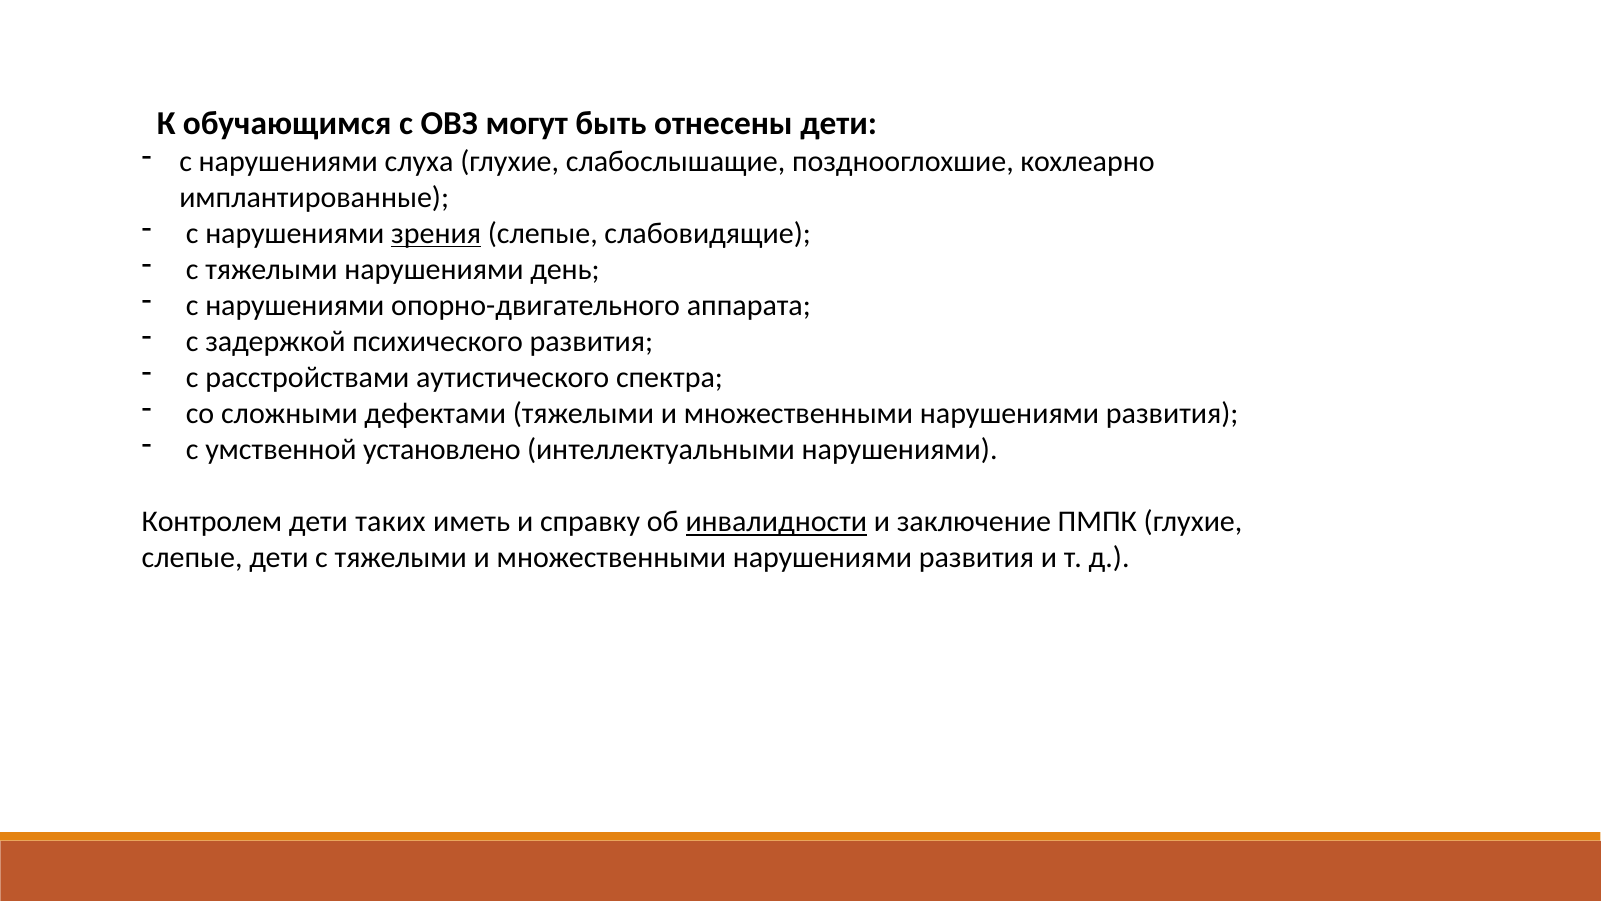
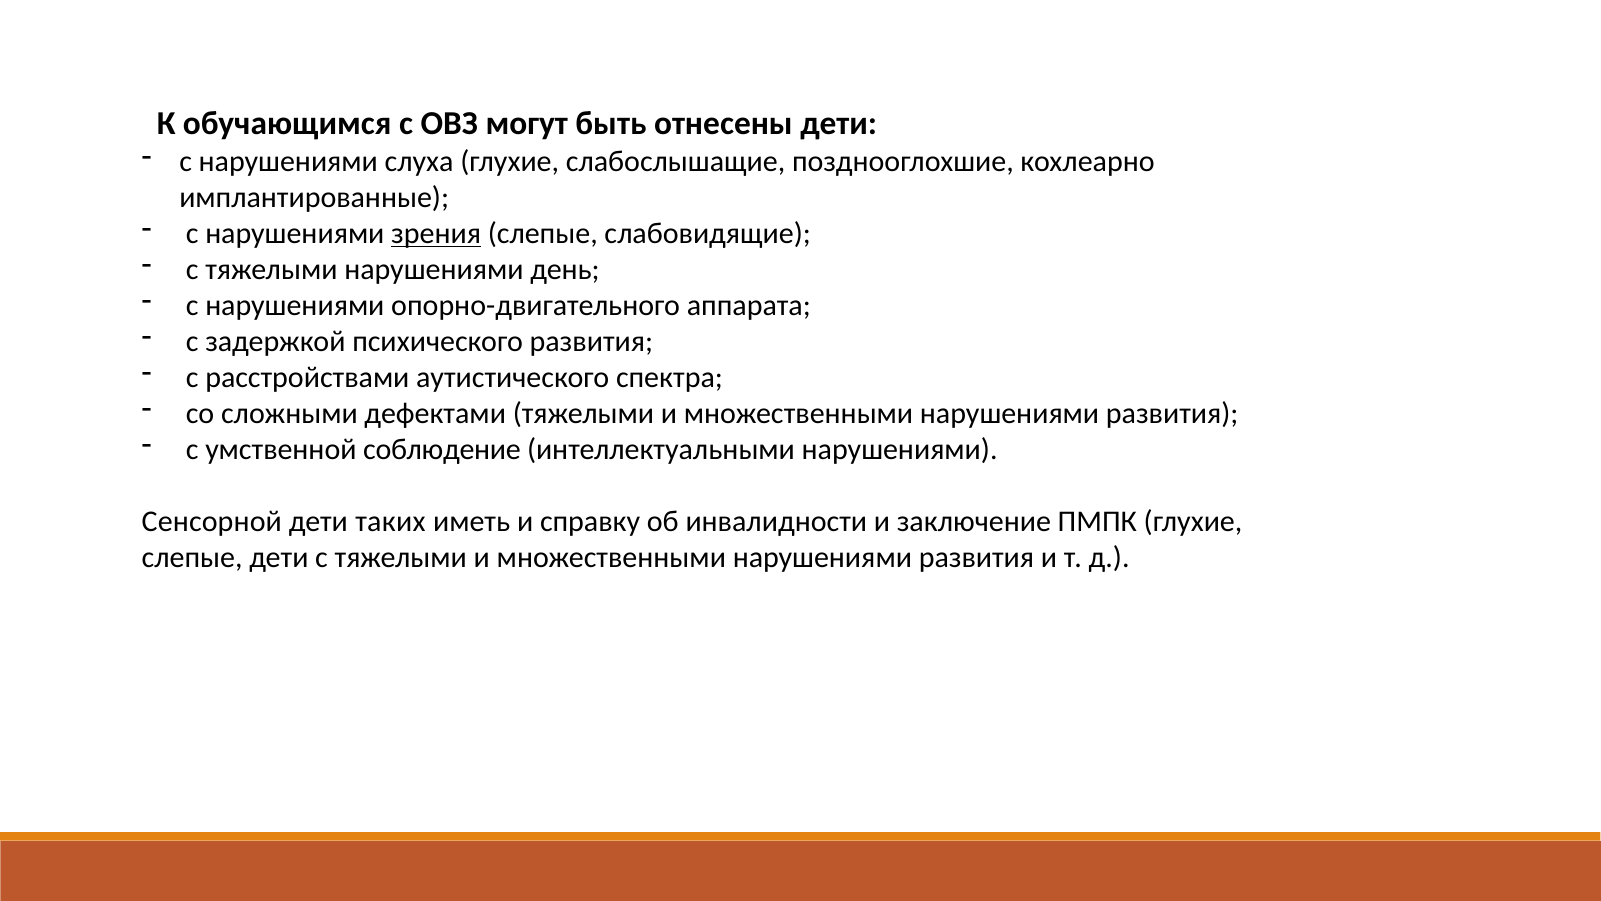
установлено: установлено -> соблюдение (442, 450)
Контролем: Контролем -> Сенсорной (212, 522)
инвалидности underline: present -> none (776, 522)
